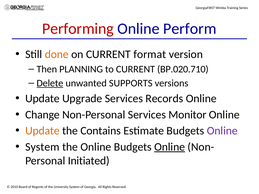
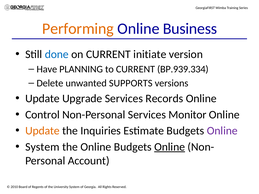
Performing colour: red -> orange (78, 29)
Perform: Perform -> Business (190, 29)
done colour: orange -> blue (57, 54)
format: format -> initiate (150, 54)
Then: Then -> Have (47, 69)
BP.020.710: BP.020.710 -> BP.939.334 (183, 69)
Delete underline: present -> none (50, 83)
Change: Change -> Control (42, 115)
Contains: Contains -> Inquiries (101, 131)
Initiated: Initiated -> Account (89, 161)
